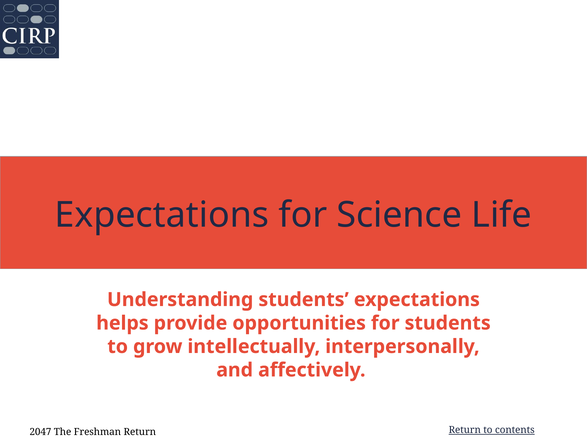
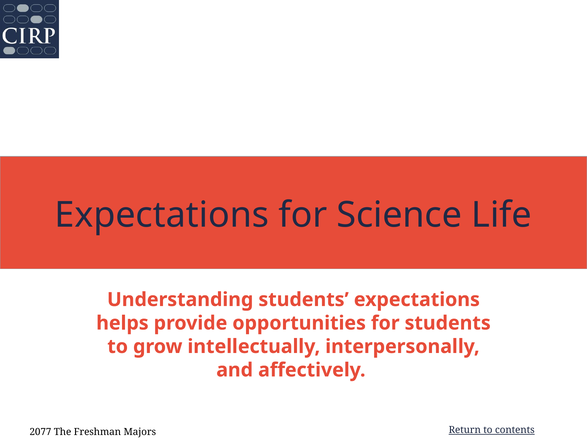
2047: 2047 -> 2077 (40, 432)
Freshman Return: Return -> Majors (140, 432)
